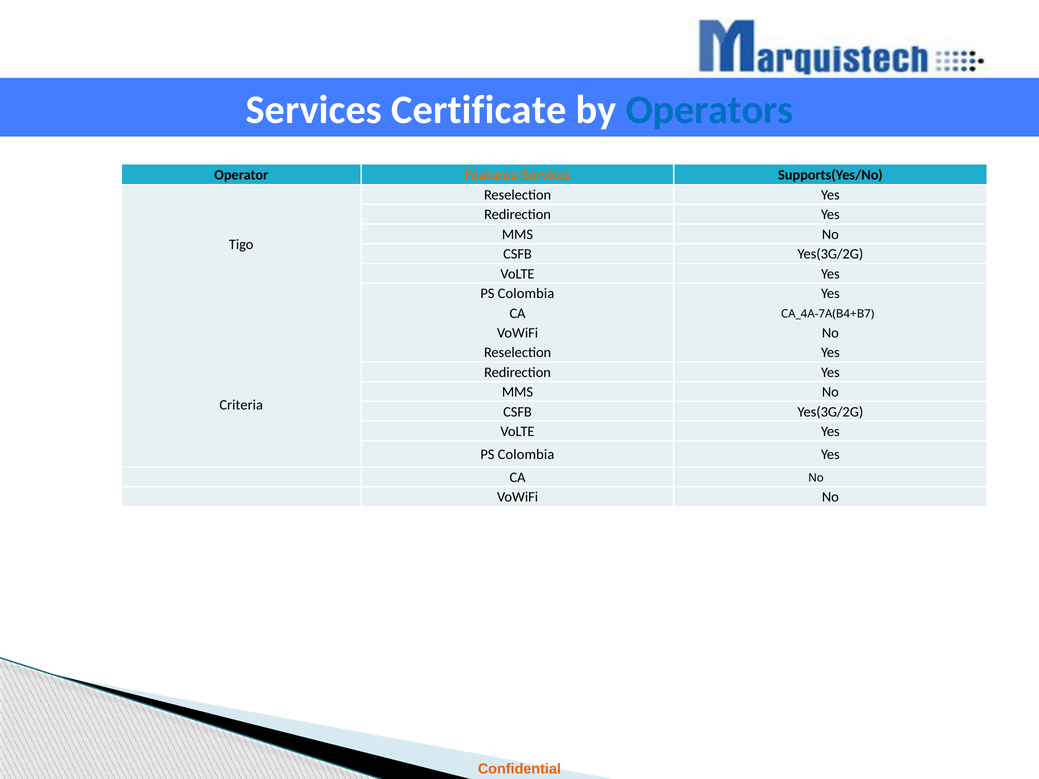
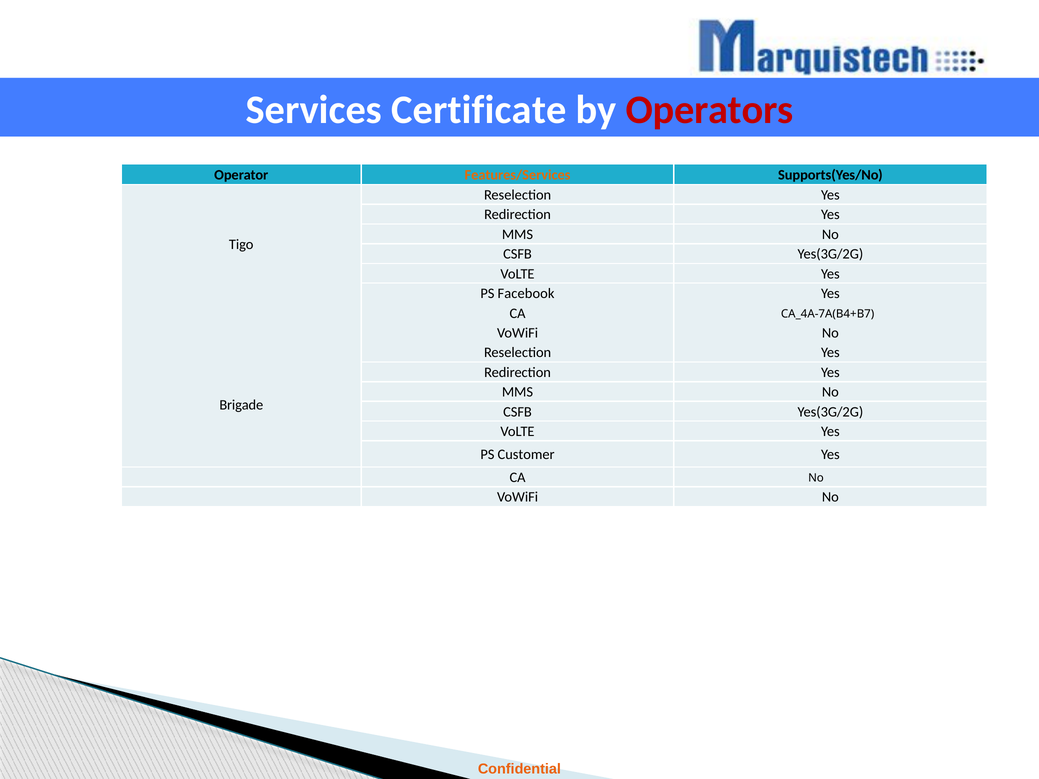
Operators colour: blue -> red (709, 110)
Colombia: Colombia -> Facebook (526, 294)
Criteria: Criteria -> Brigade (241, 405)
Colombia: Colombia -> Customer (526, 455)
